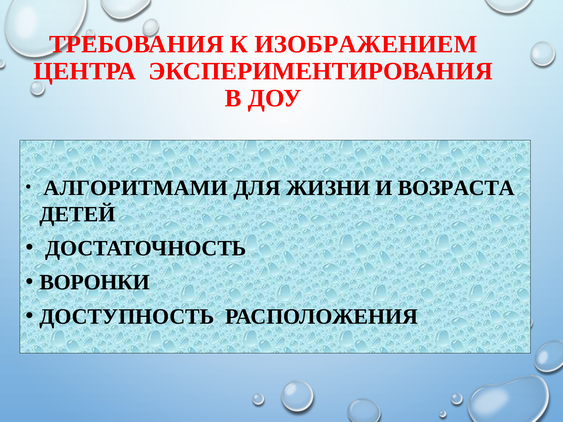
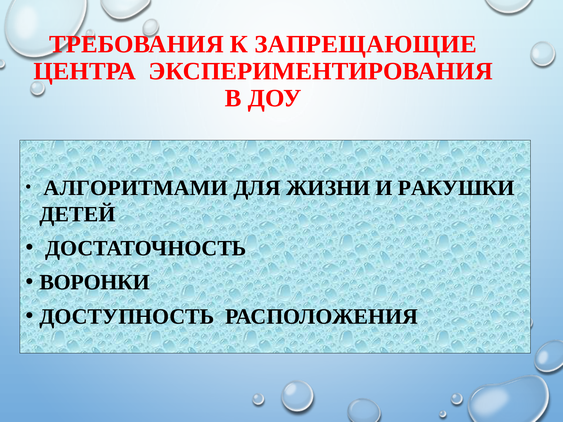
ИЗОБРАЖЕНИЕМ: ИЗОБРАЖЕНИЕМ -> ЗАПРЕЩАЮЩИЕ (366, 44)
ВОЗРАСТА: ВОЗРАСТА -> РАКУШКИ (456, 188)
